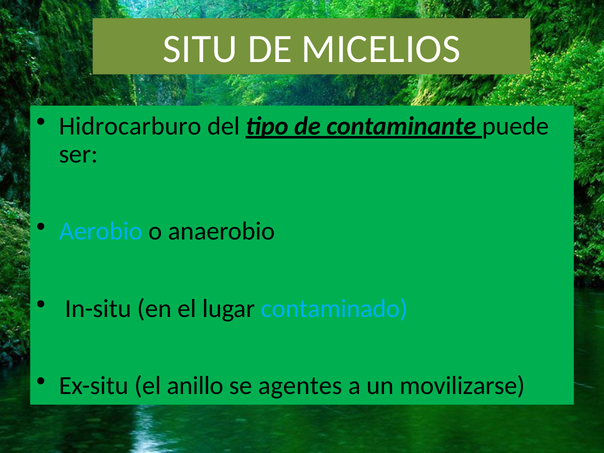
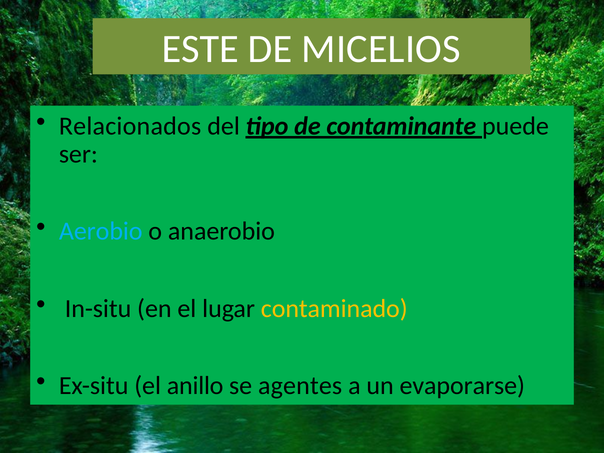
SITU: SITU -> ESTE (200, 49)
Hidrocarburo: Hidrocarburo -> Relacionados (130, 126)
contaminado colour: light blue -> yellow (334, 308)
movilizarse: movilizarse -> evaporarse (462, 386)
